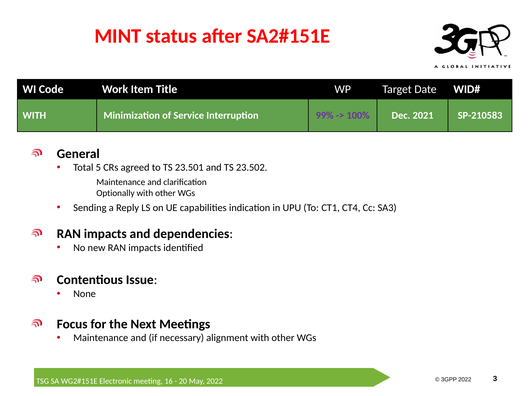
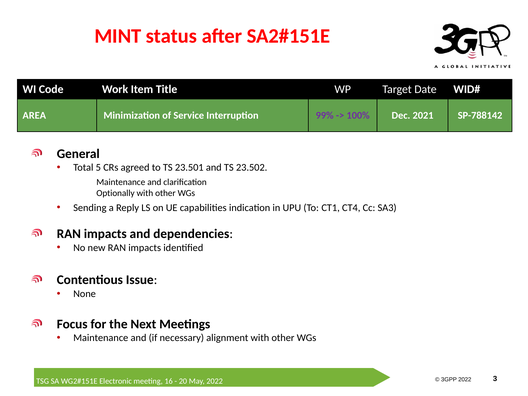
WITH: WITH -> AREA (34, 116)
SP-210583: SP-210583 -> SP-788142 (480, 116)
